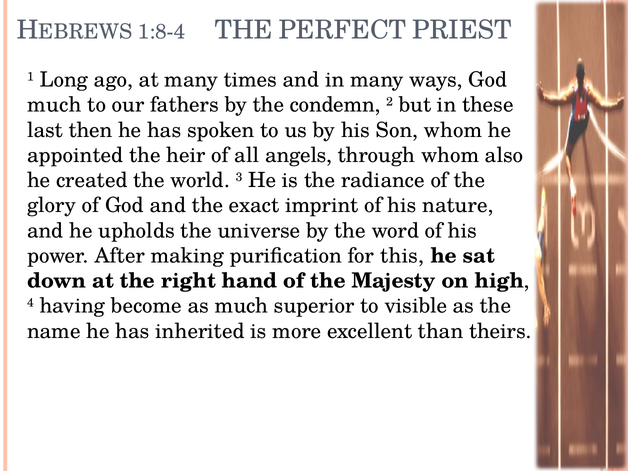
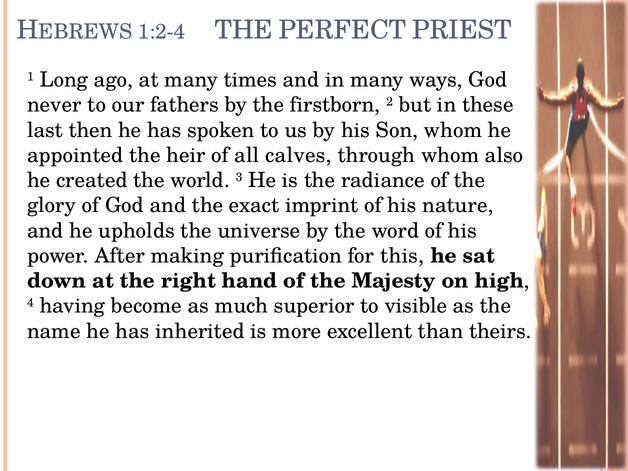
1:8-4: 1:8-4 -> 1:2-4 (162, 32)
much: much -> never (54, 105)
condemn: condemn -> firstborn (335, 105)
angels: angels -> calves (298, 155)
